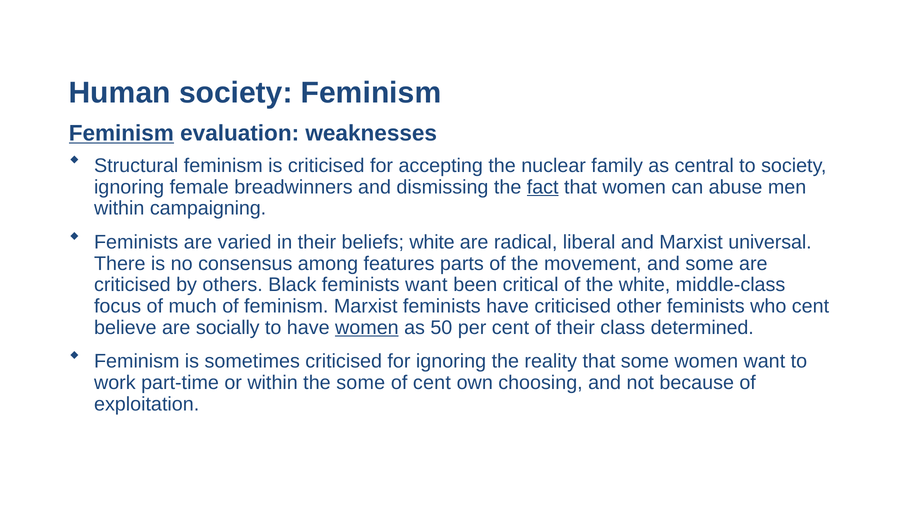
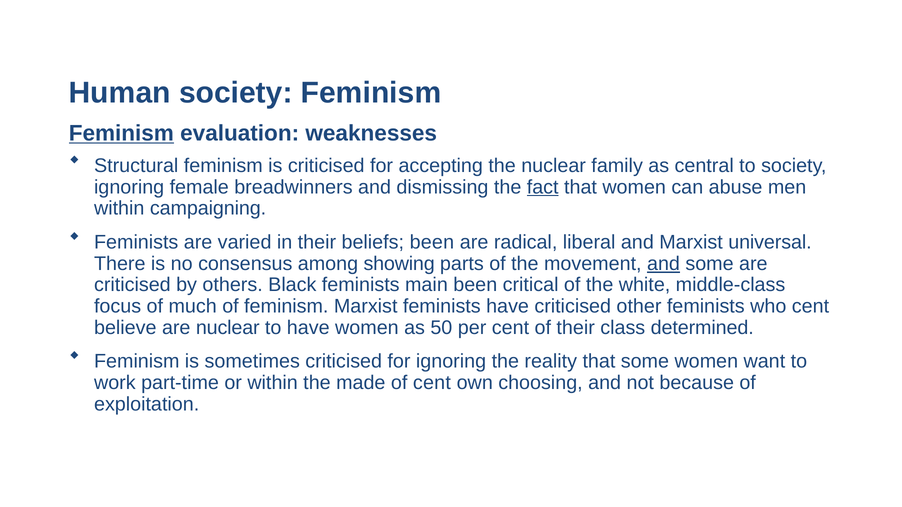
beliefs white: white -> been (432, 243)
features: features -> showing (399, 264)
and underline: none -> present (663, 264)
feminists want: want -> main (426, 285)
are socially: socially -> nuclear (228, 328)
women underline: present -> none (367, 328)
the some: some -> made (361, 383)
